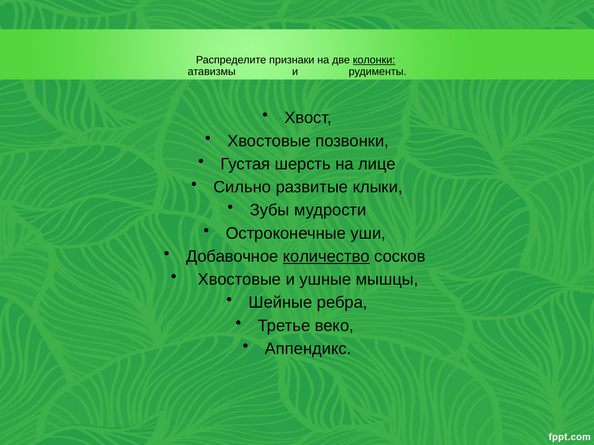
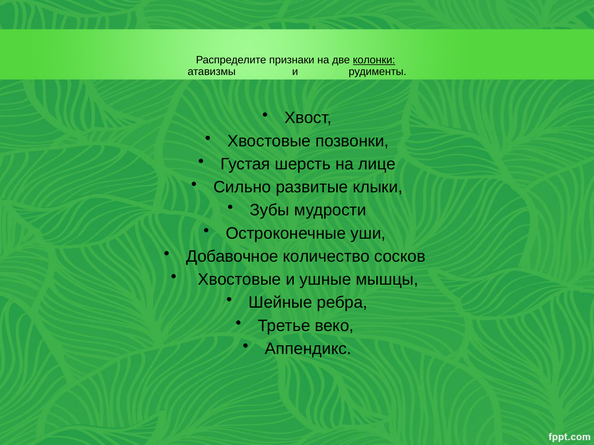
количество underline: present -> none (326, 257)
